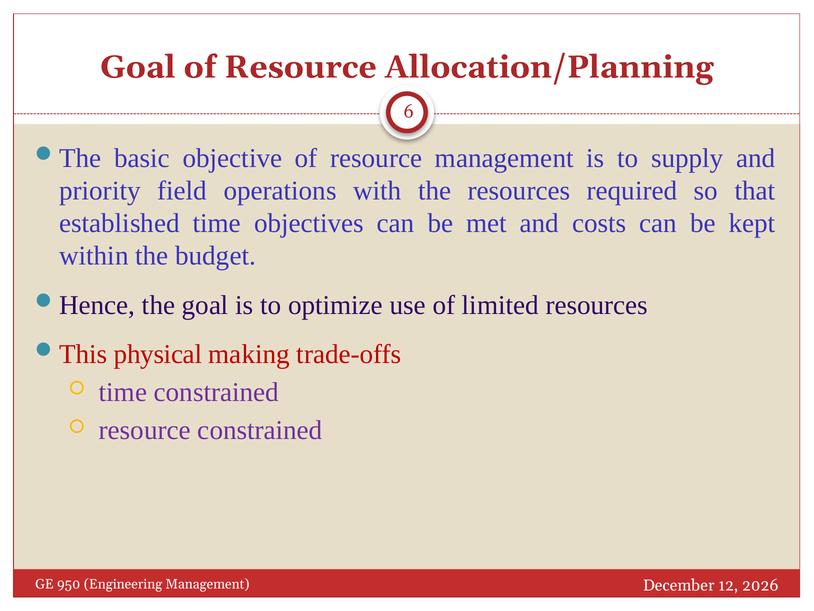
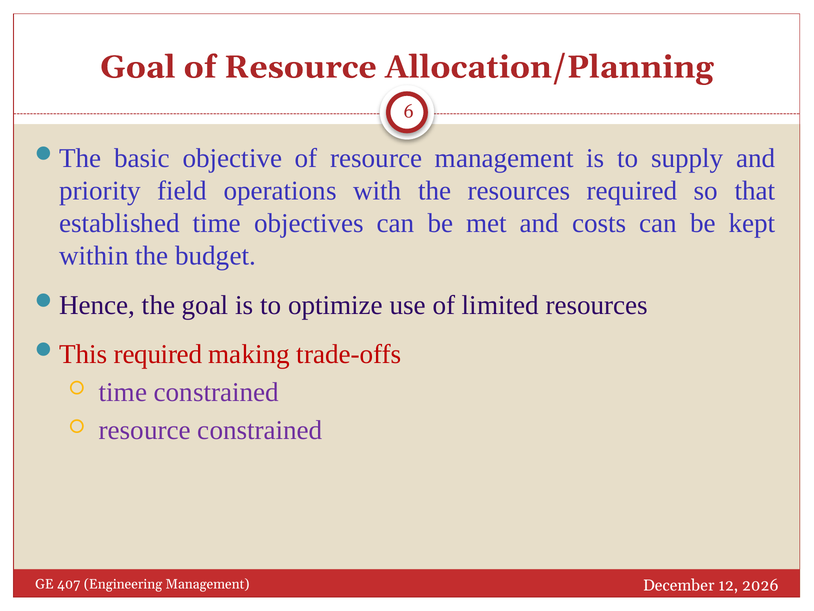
physical: physical -> required (158, 354)
950: 950 -> 407 (69, 584)
